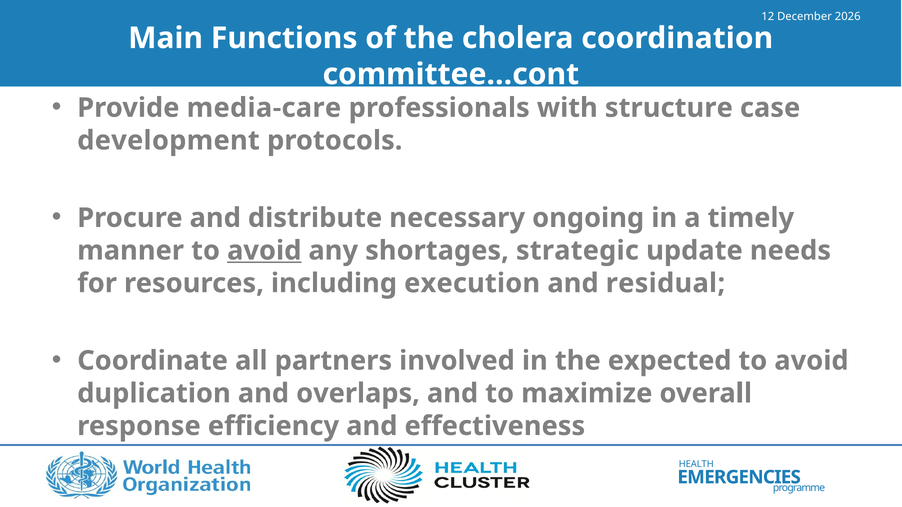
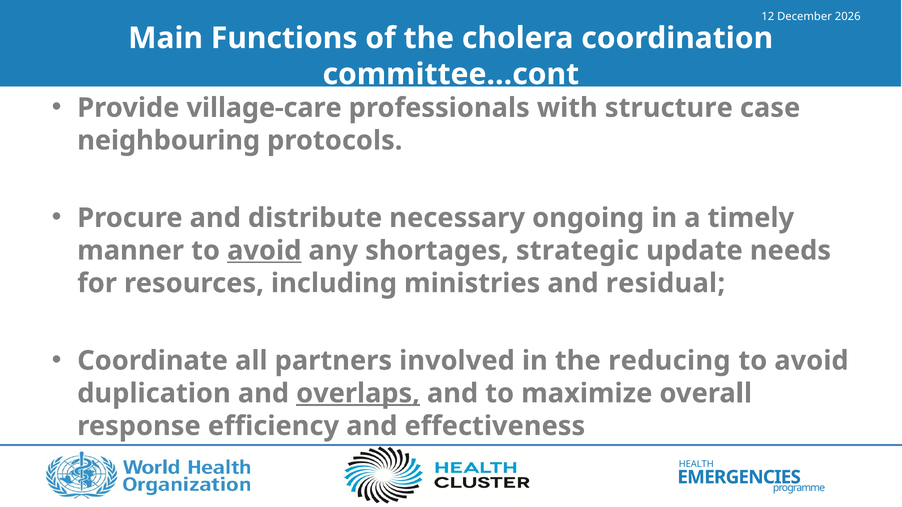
media-care: media-care -> village-care (264, 108)
development: development -> neighbouring (169, 141)
execution: execution -> ministries (472, 283)
expected: expected -> reducing (669, 361)
overlaps underline: none -> present (358, 394)
